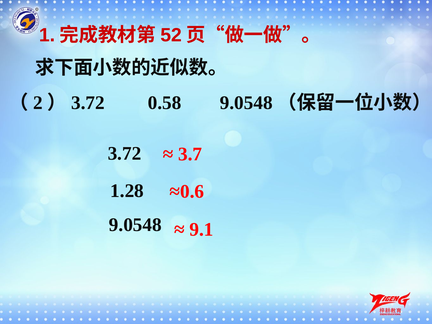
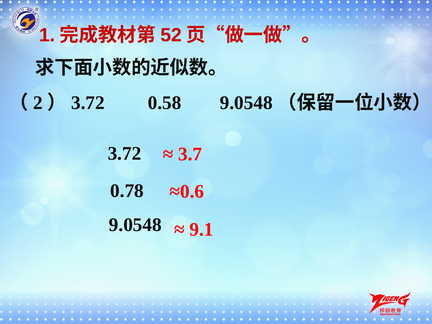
1.28: 1.28 -> 0.78 (127, 191)
